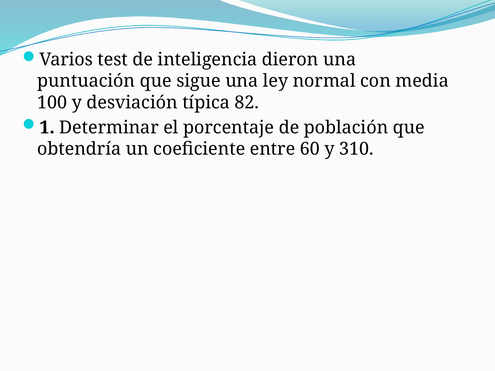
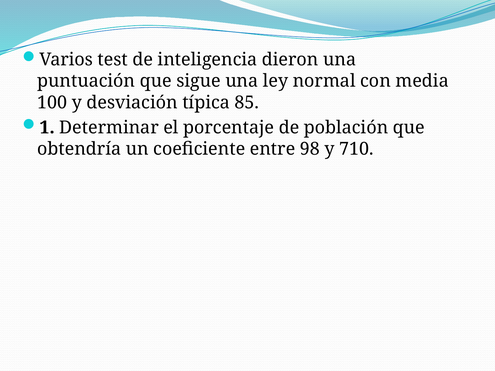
82: 82 -> 85 (247, 103)
60: 60 -> 98 (310, 149)
310: 310 -> 710 (357, 149)
